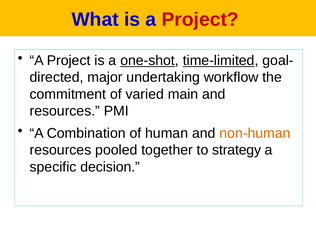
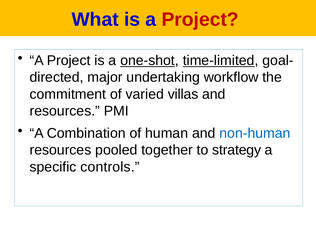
main: main -> villas (183, 94)
non-human colour: orange -> blue (255, 133)
decision: decision -> controls (110, 167)
